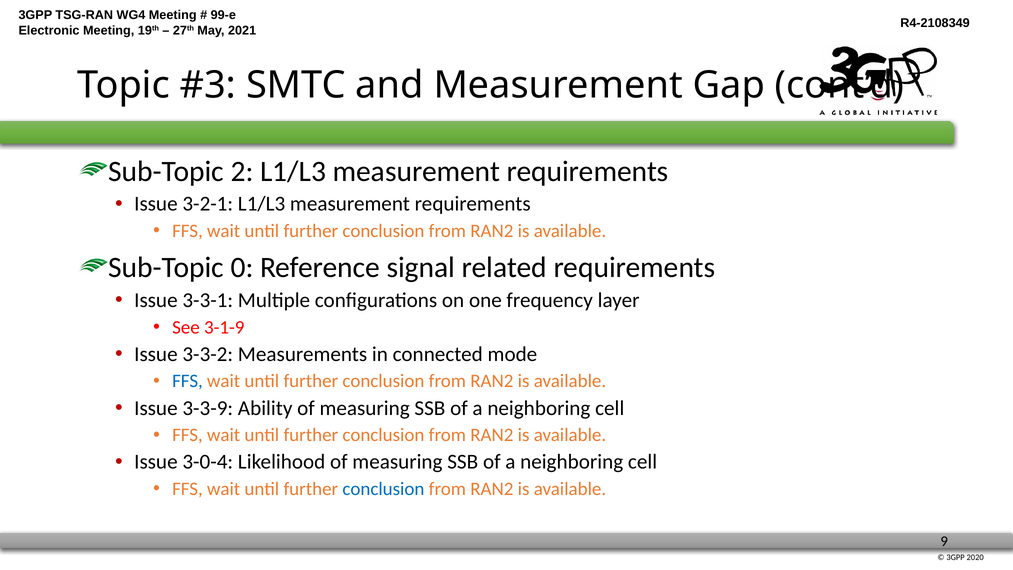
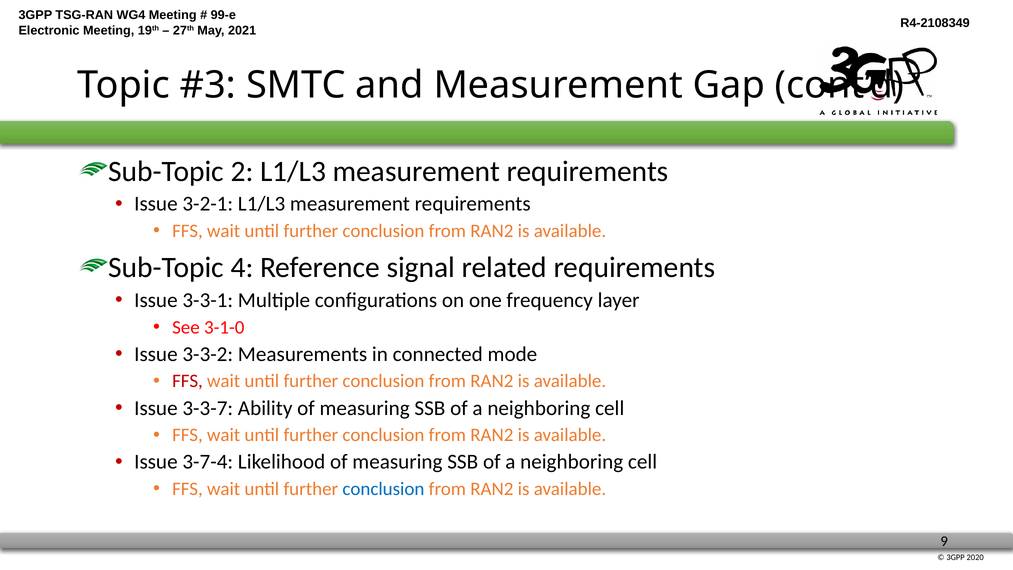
0: 0 -> 4 (242, 268)
3-1-9: 3-1-9 -> 3-1-0 (224, 327)
FFS colour: blue -> red (188, 381)
3-3-9: 3-3-9 -> 3-3-7 (208, 408)
3-0-4: 3-0-4 -> 3-7-4 (208, 462)
